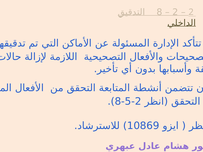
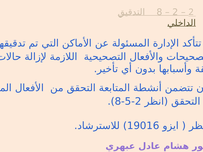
10869: 10869 -> 19016 (143, 126)
